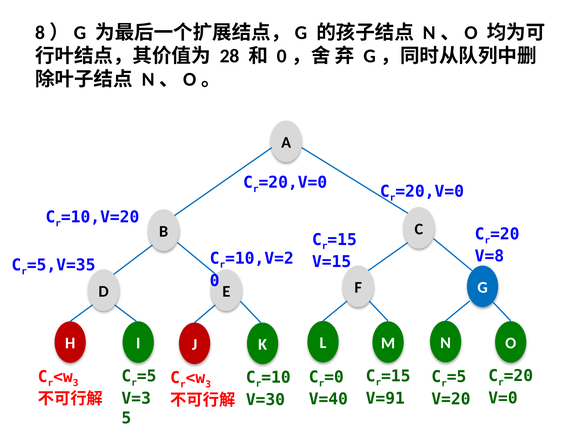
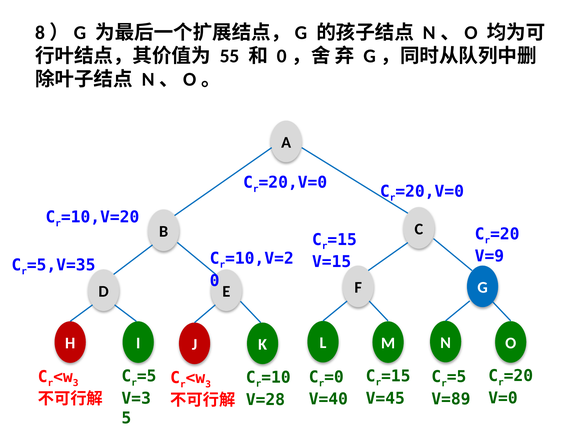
28: 28 -> 55 (230, 56)
V=8: V=8 -> V=9 (489, 256)
V=91: V=91 -> V=45 (385, 398)
V=20: V=20 -> V=89 (451, 399)
V=30: V=30 -> V=28 (265, 399)
